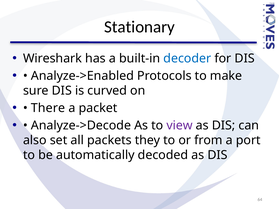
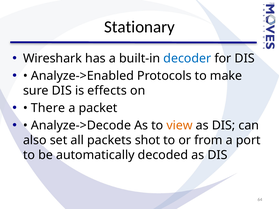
curved: curved -> effects (107, 91)
view colour: purple -> orange (180, 126)
they: they -> shot (147, 140)
